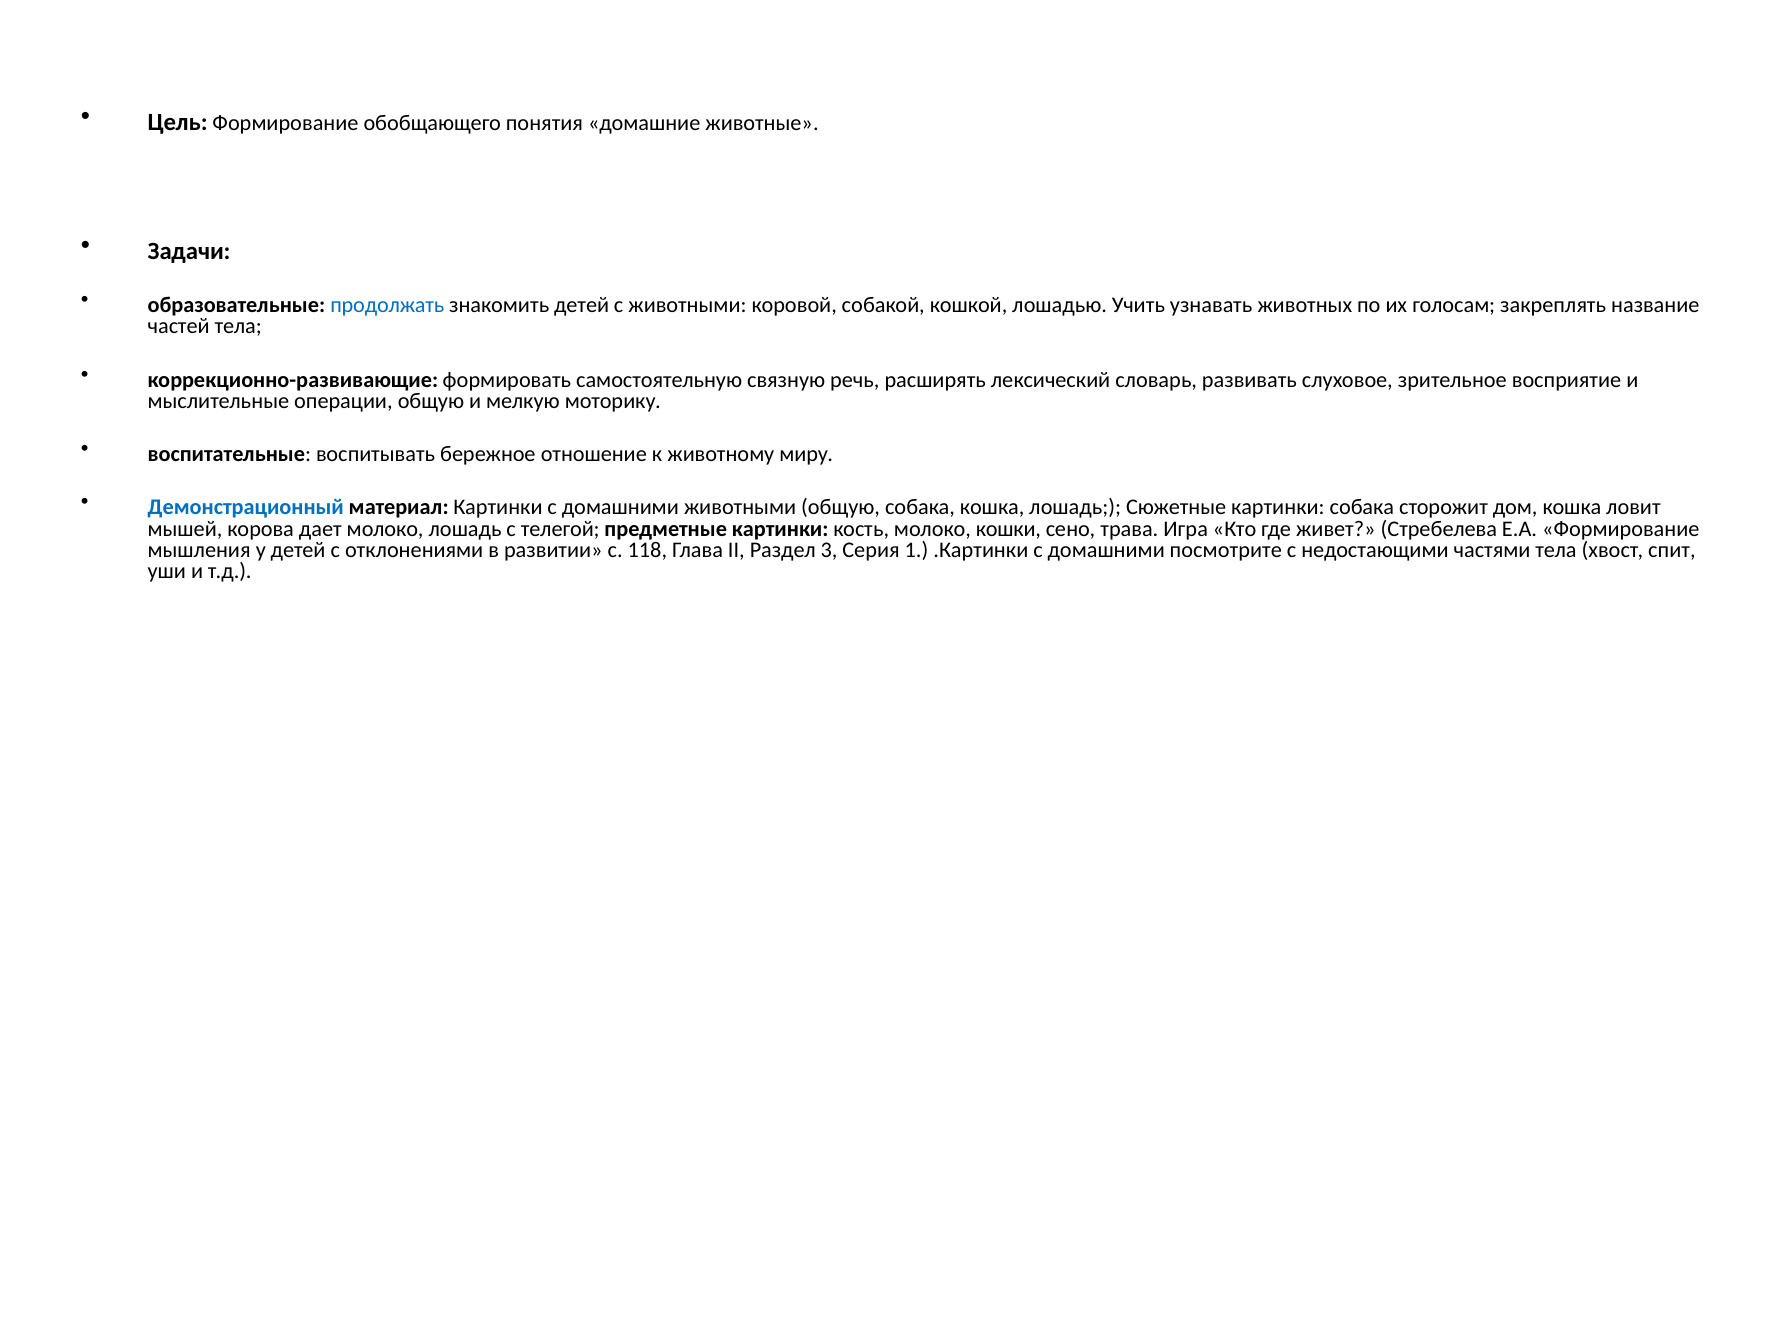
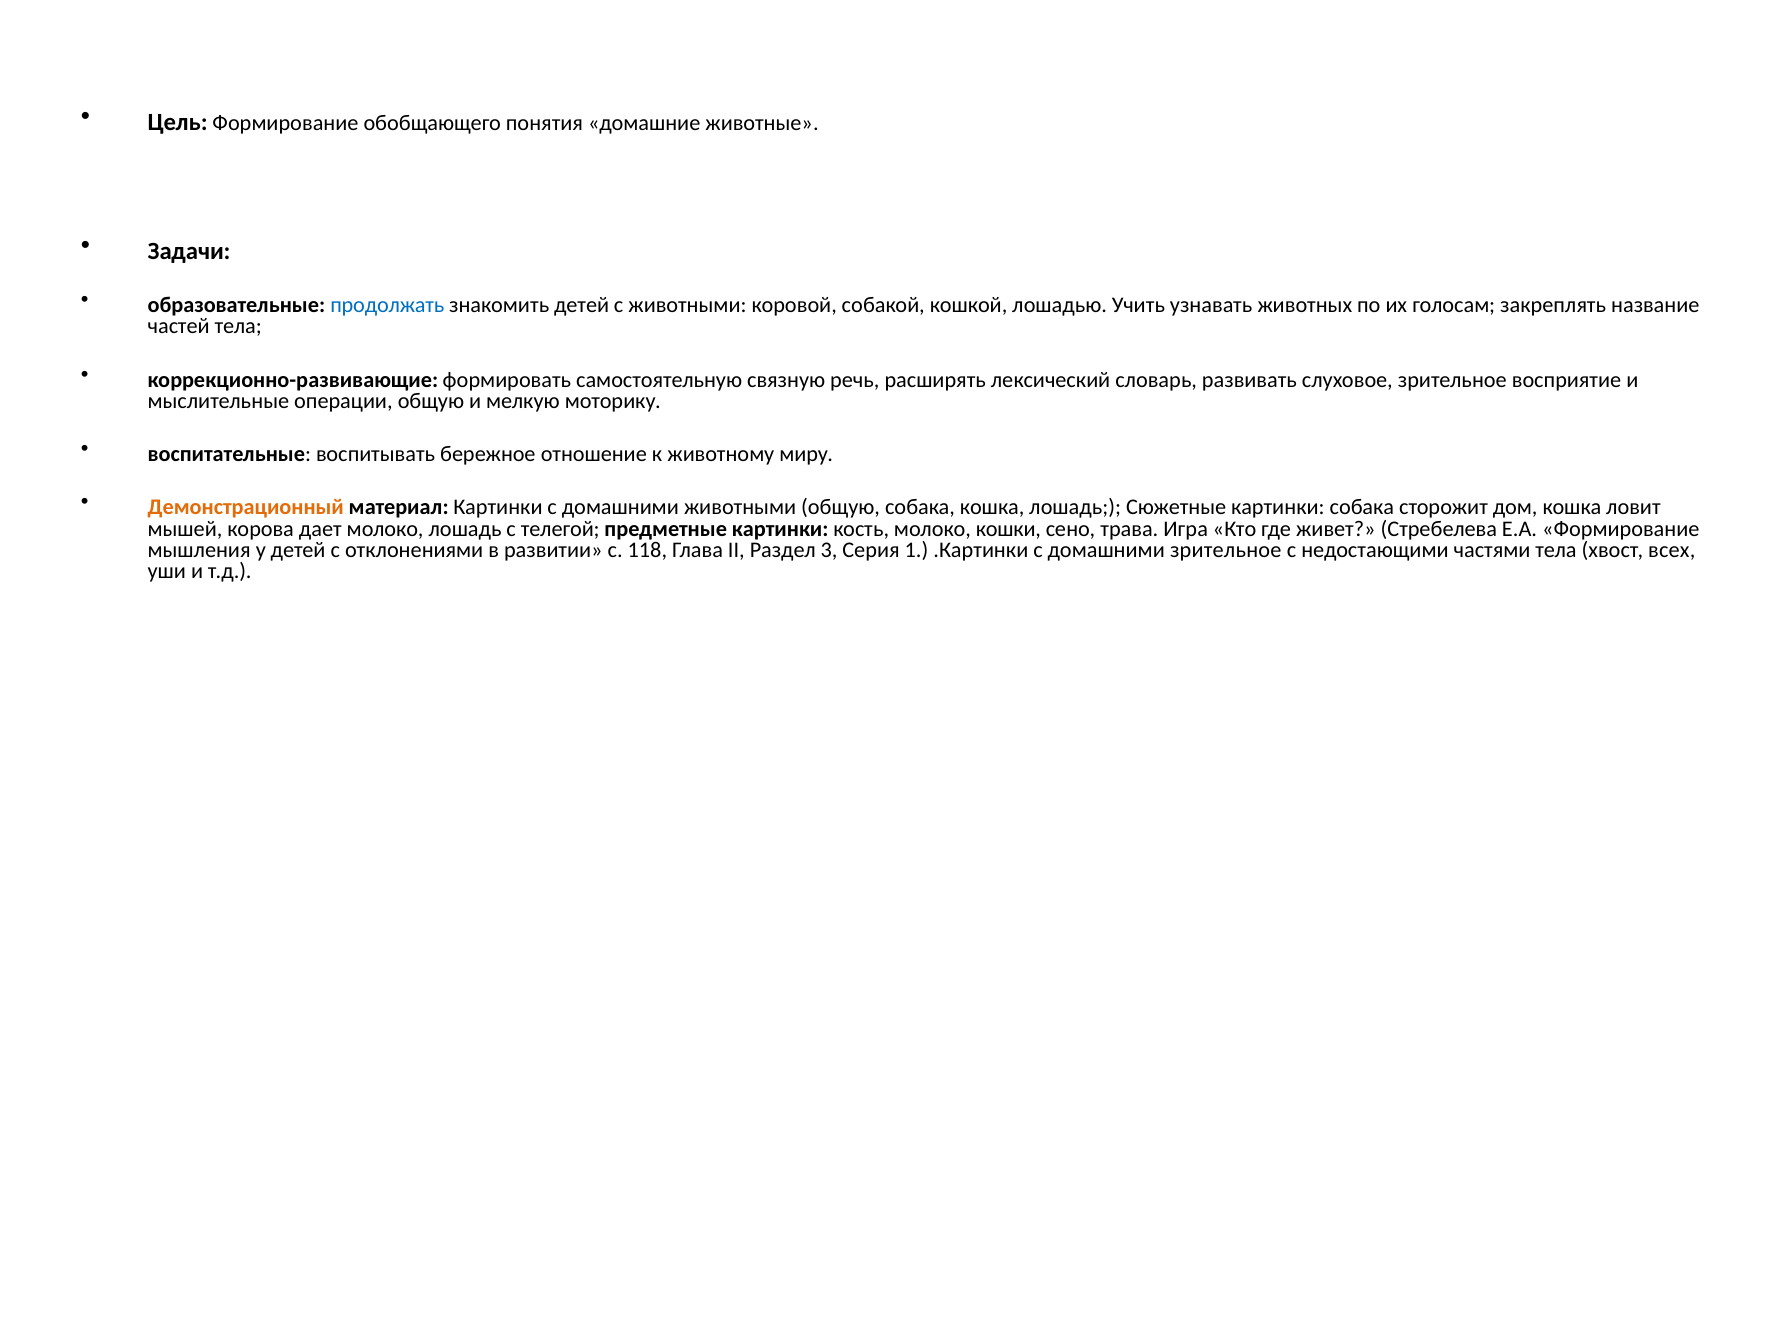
Демонстрационный colour: blue -> orange (246, 508)
домашними посмотрите: посмотрите -> зрительное (1226, 550)
спит: спит -> всех (1672, 550)
